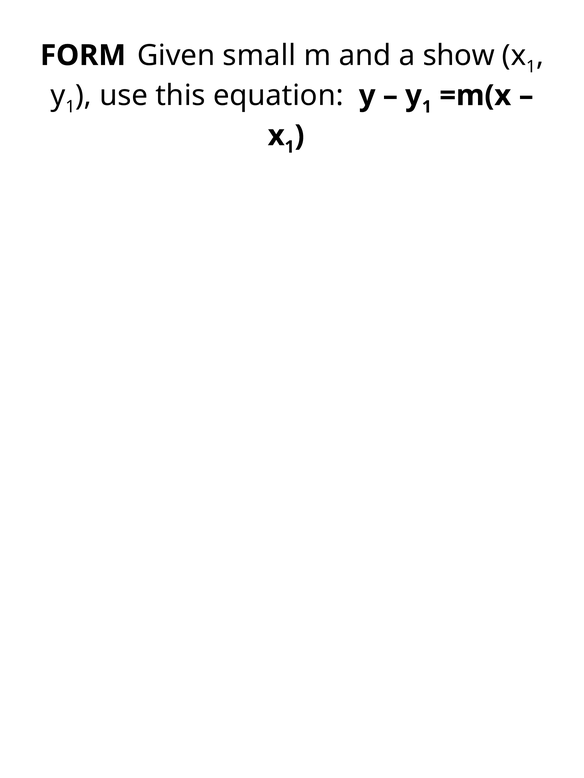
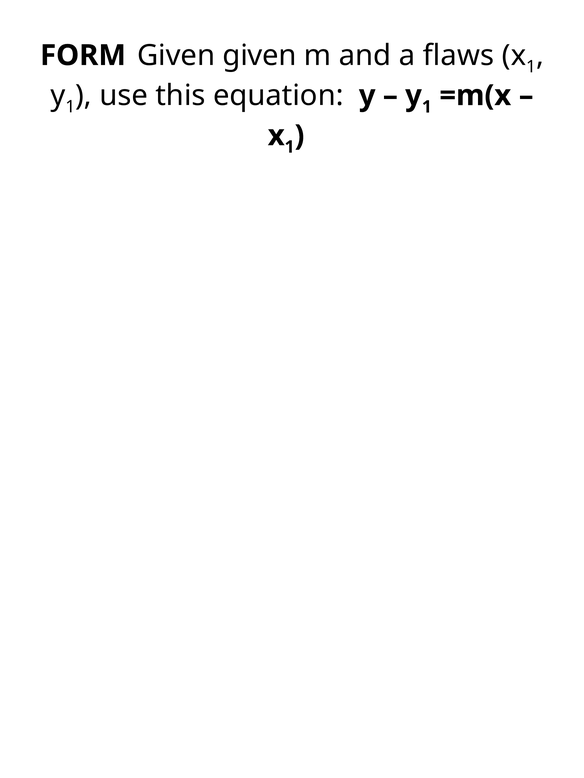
Given small: small -> given (260, 55)
show: show -> flaws (458, 55)
